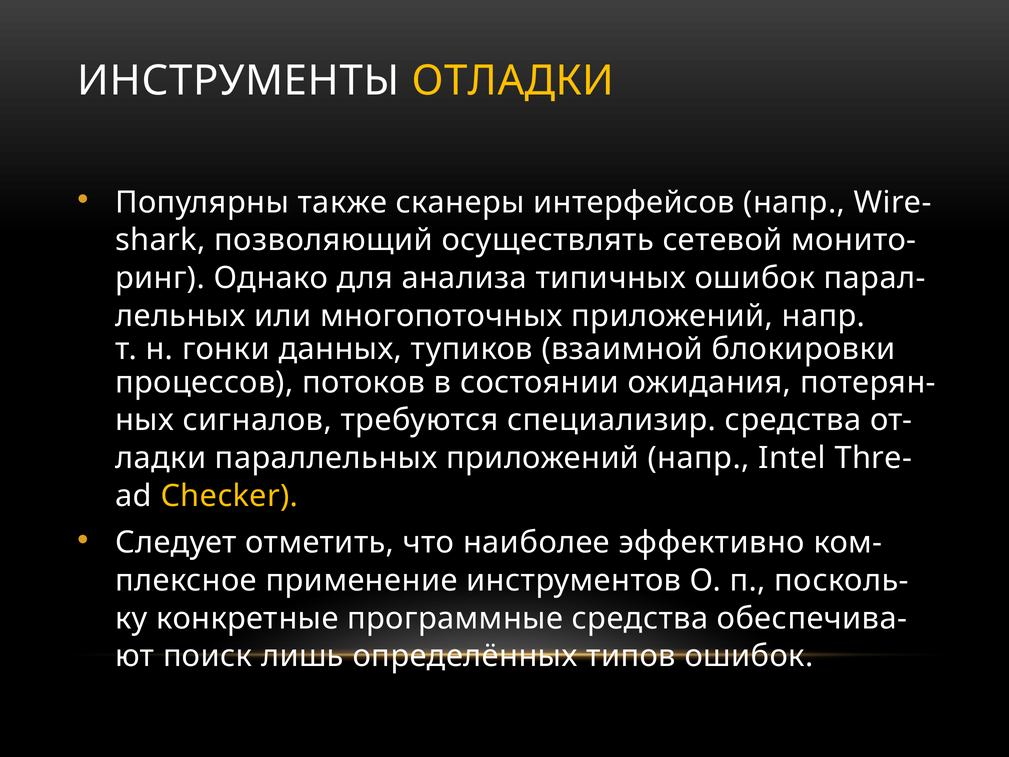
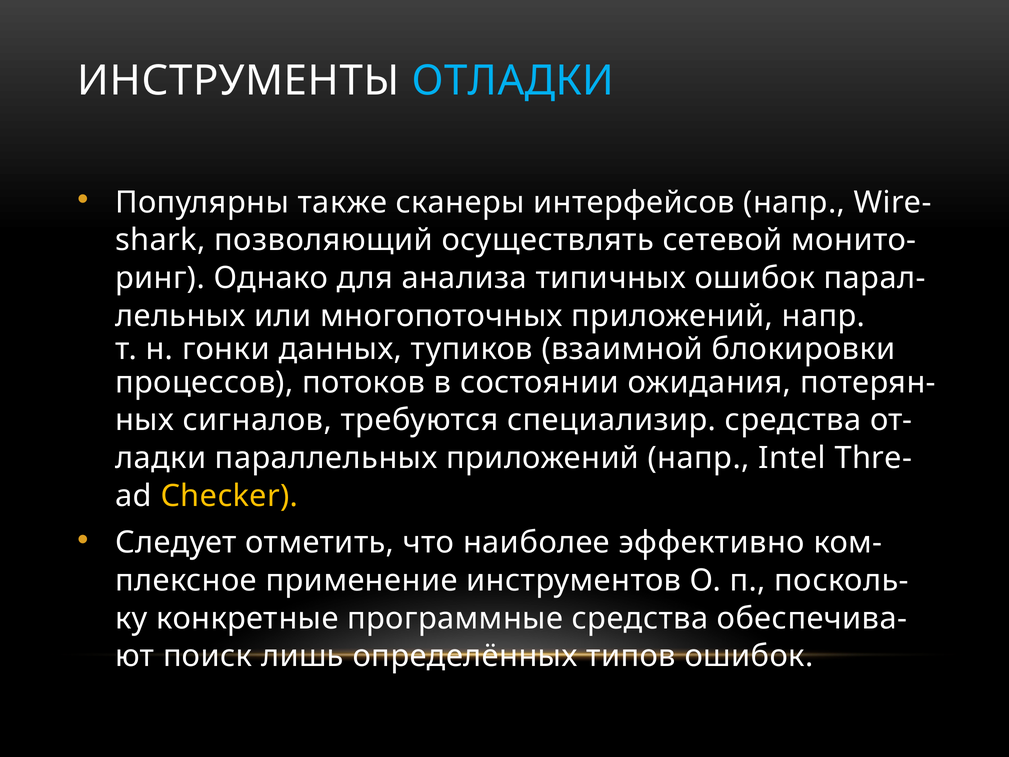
ОТЛАДКИ colour: yellow -> light blue (513, 81)
